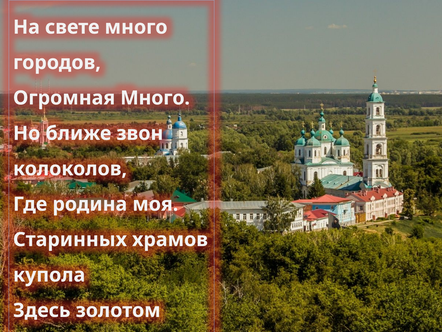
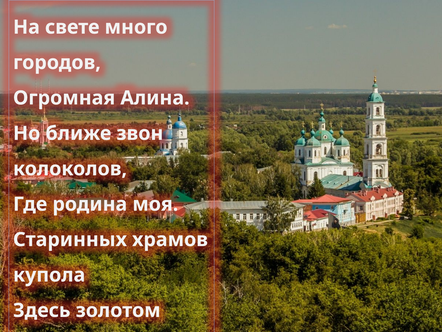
Огромная Много: Много -> Алина (155, 98)
